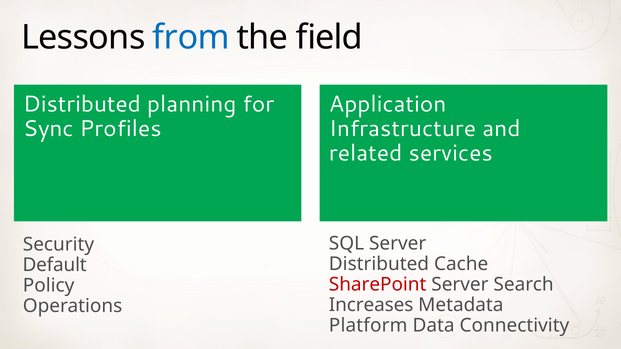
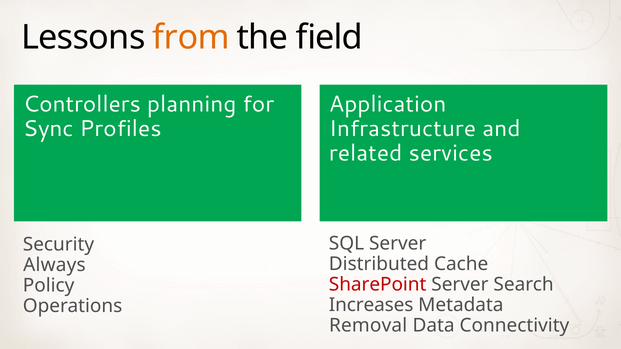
from colour: blue -> orange (191, 38)
Distributed: Distributed -> Controllers (82, 104)
Default: Default -> Always (54, 265)
Platform: Platform -> Removal (368, 326)
